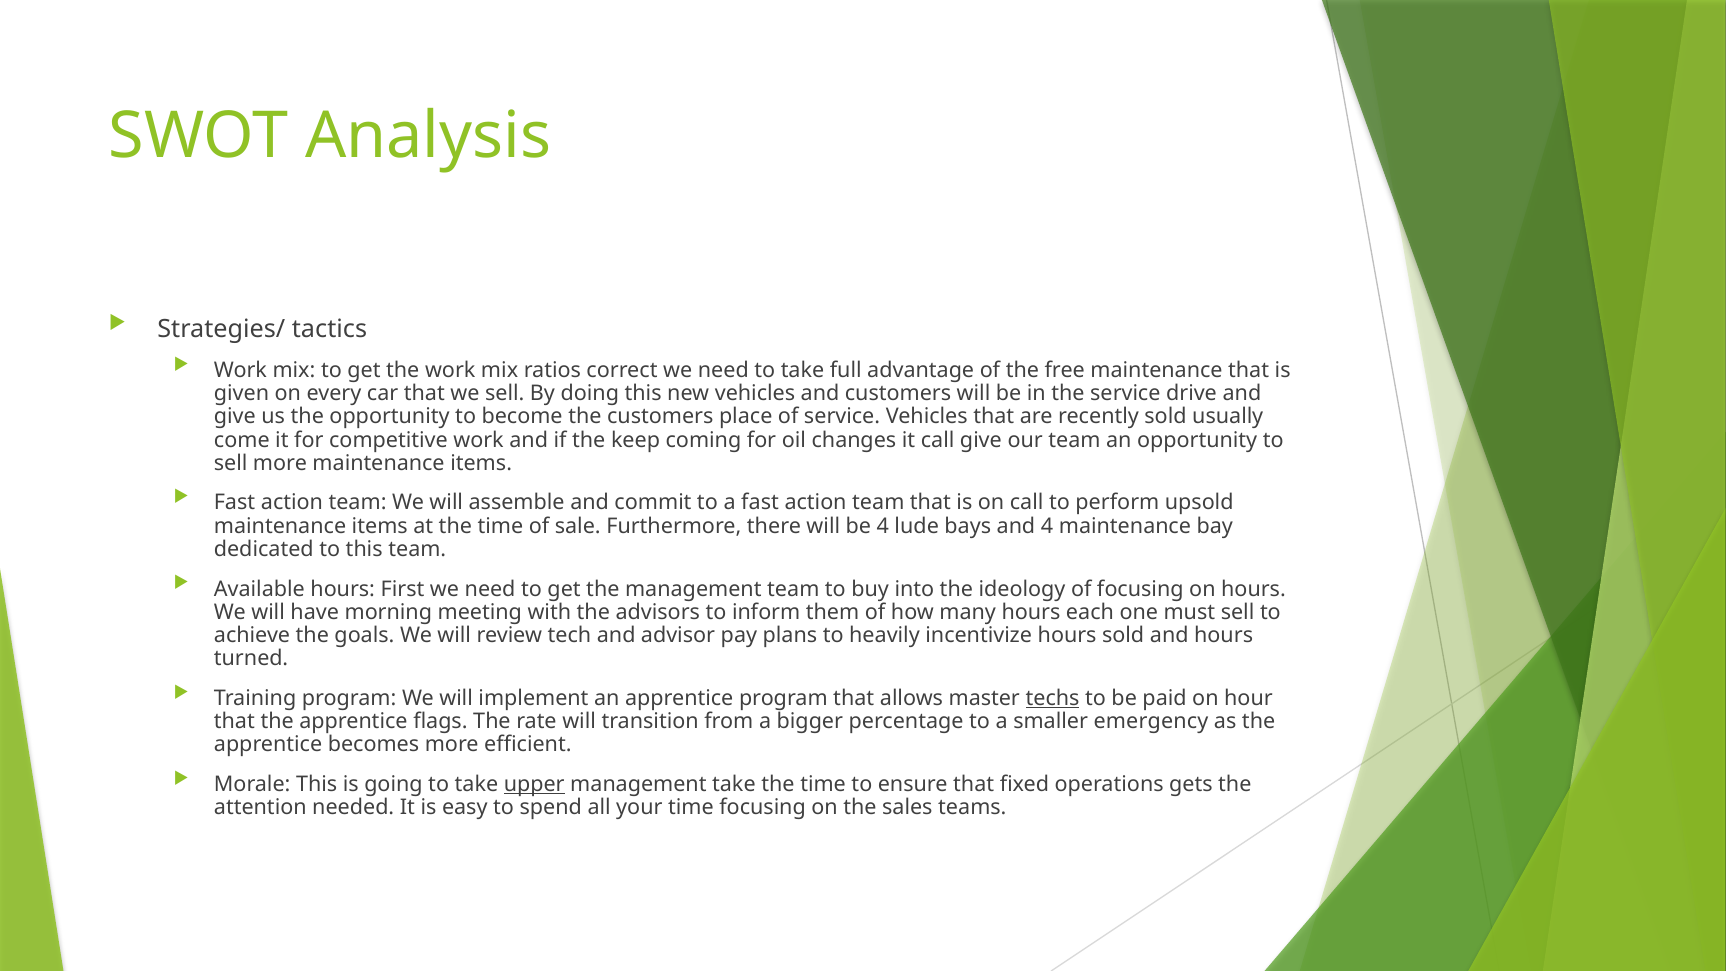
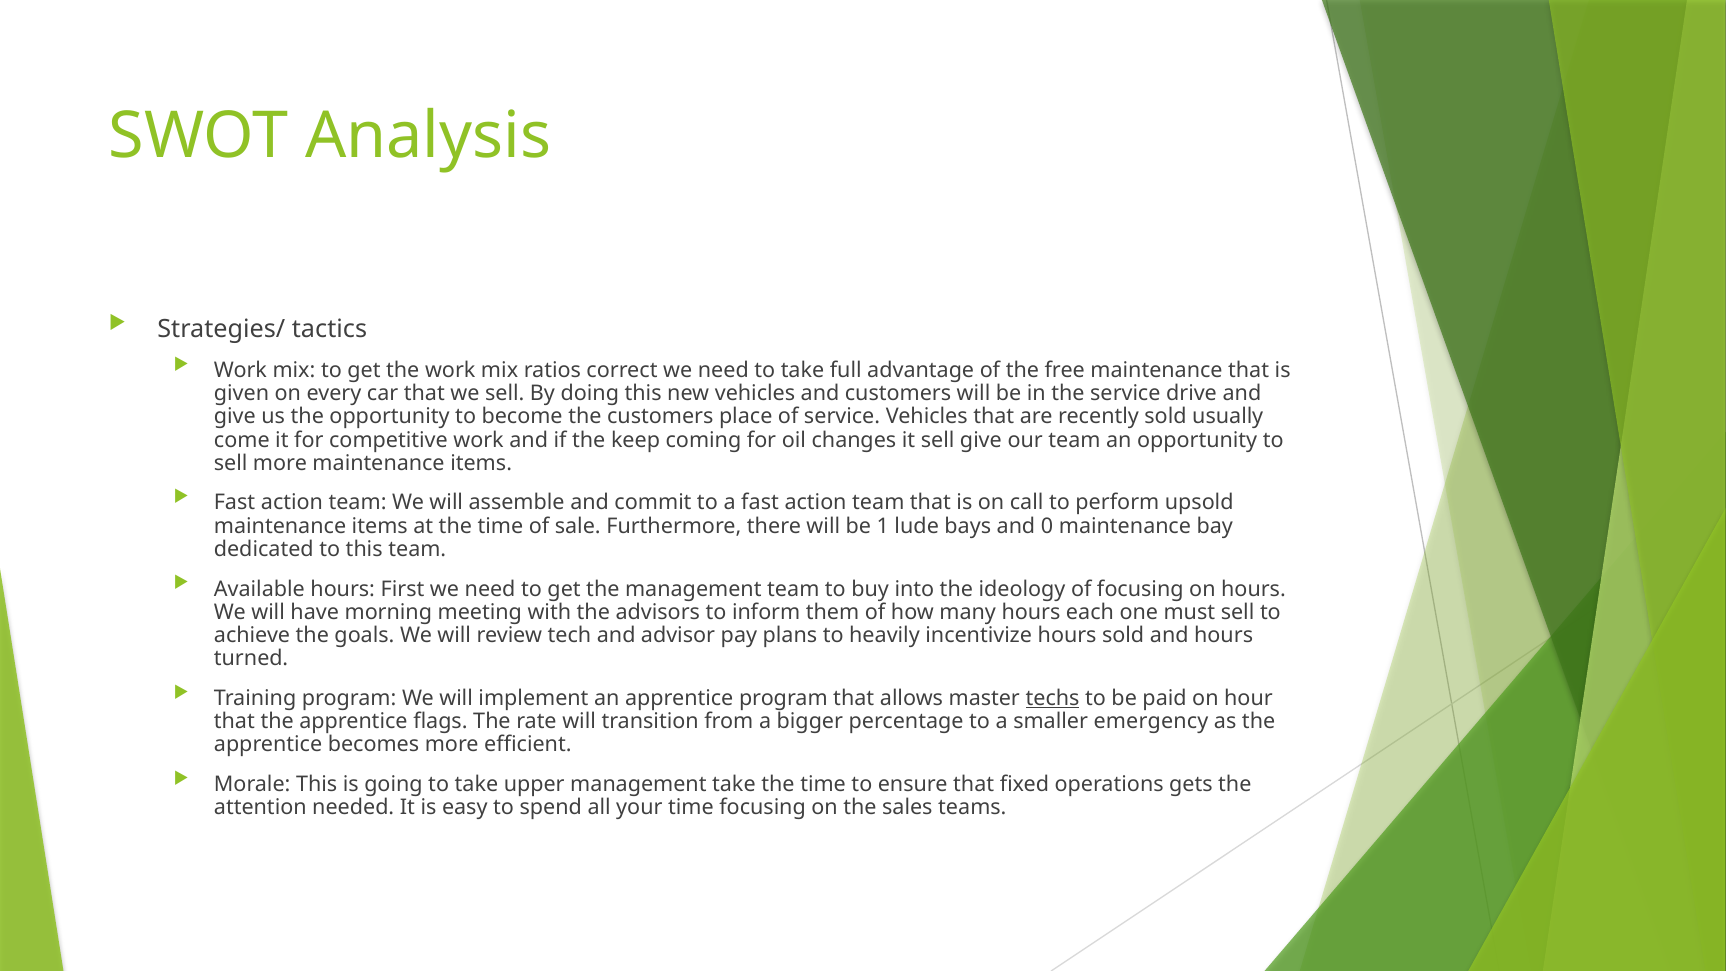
it call: call -> sell (938, 440)
be 4: 4 -> 1 (883, 526)
and 4: 4 -> 0 (1047, 526)
upper underline: present -> none (534, 784)
